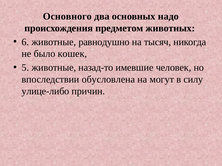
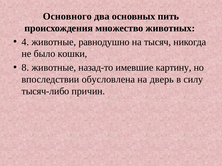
надо: надо -> пить (168, 16)
предметом: предметом -> множество (119, 28)
6: 6 -> 4 (25, 42)
кошек: кошек -> кошки (72, 54)
5: 5 -> 8 (25, 68)
человек: человек -> картину (174, 68)
могут: могут -> дверь (162, 80)
улице-либо: улице-либо -> тысяч-либо (45, 91)
